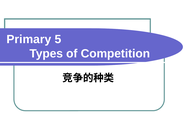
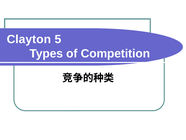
Primary: Primary -> Clayton (29, 39)
